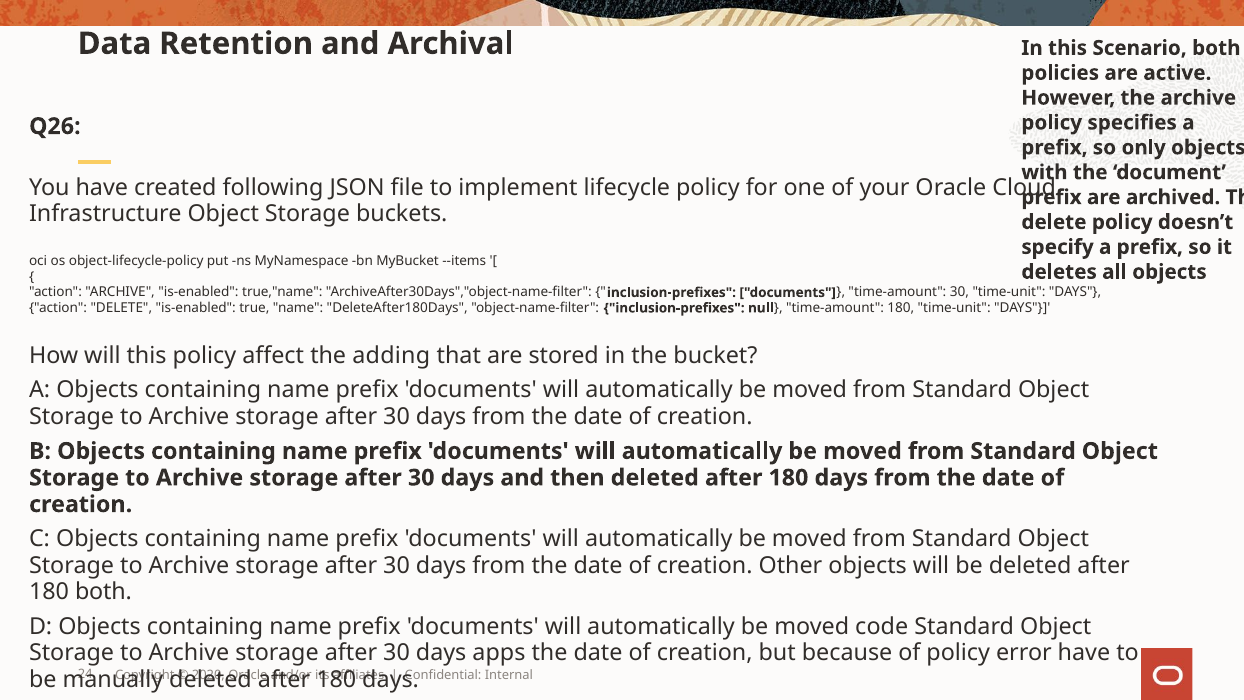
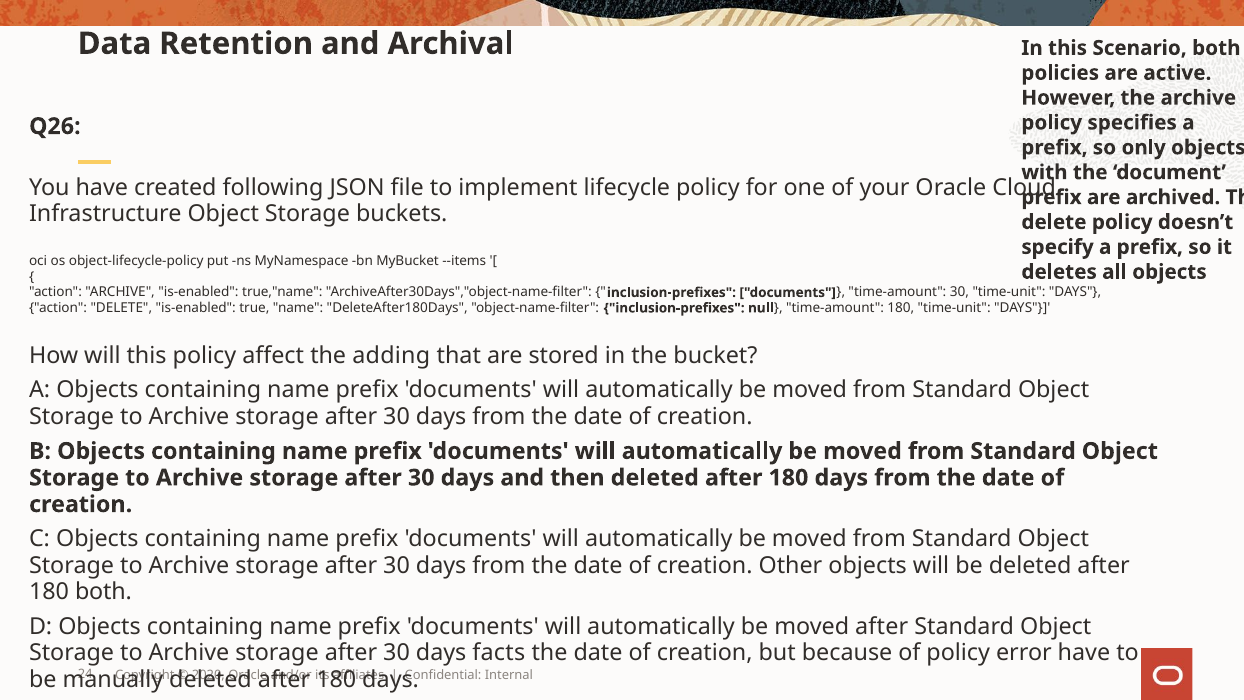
moved code: code -> after (882, 626)
apps: apps -> facts (499, 653)
